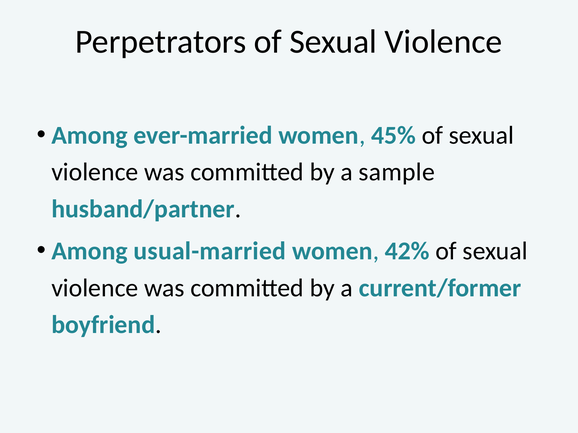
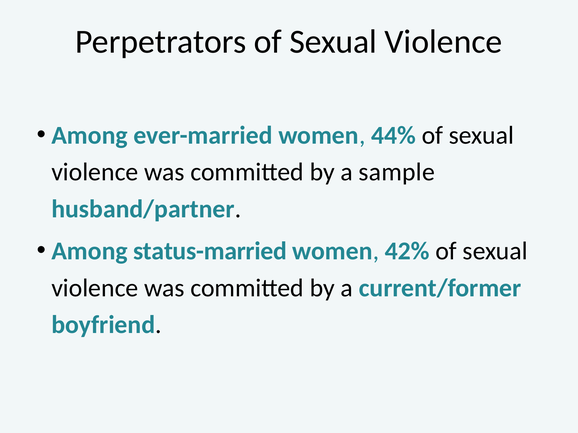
45%: 45% -> 44% (394, 135)
usual-married: usual-married -> status-married (210, 251)
